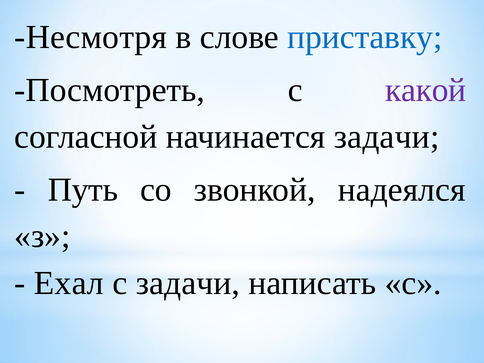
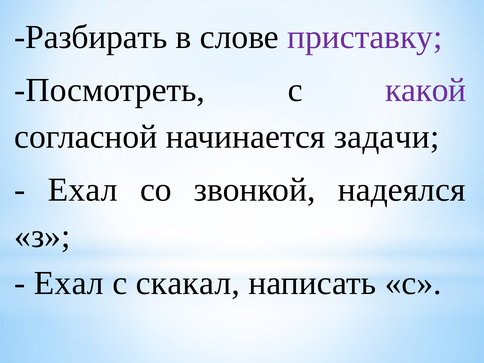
Несмотря: Несмотря -> Разбирать (91, 37)
приставку colour: blue -> purple (365, 37)
Путь: Путь -> Ехал (83, 190)
с задачи: задачи -> скакал (188, 283)
